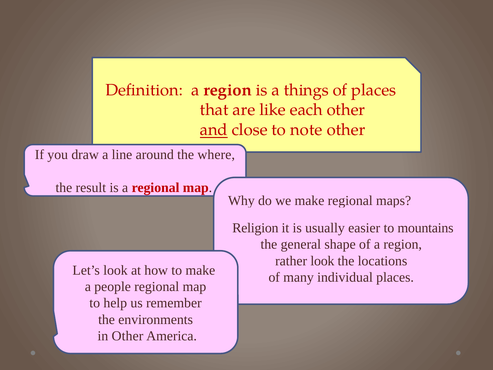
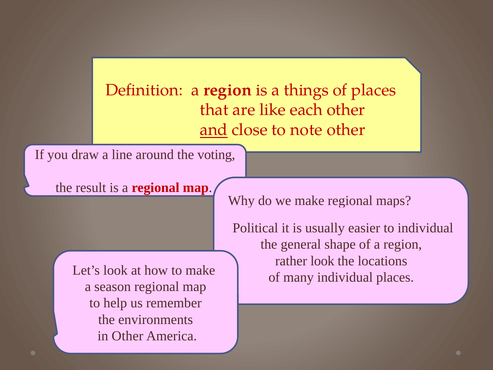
where: where -> voting (216, 155)
Religion: Religion -> Political (255, 228)
to mountains: mountains -> individual (425, 228)
people: people -> season (113, 286)
